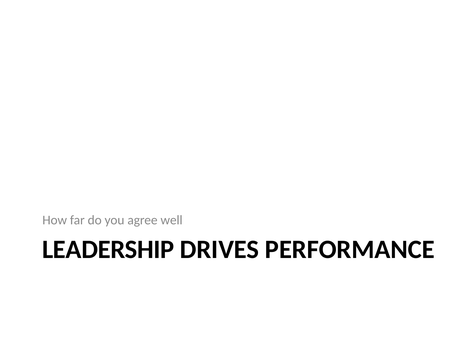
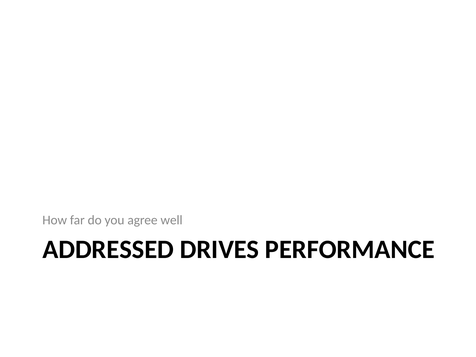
LEADERSHIP: LEADERSHIP -> ADDRESSED (108, 249)
